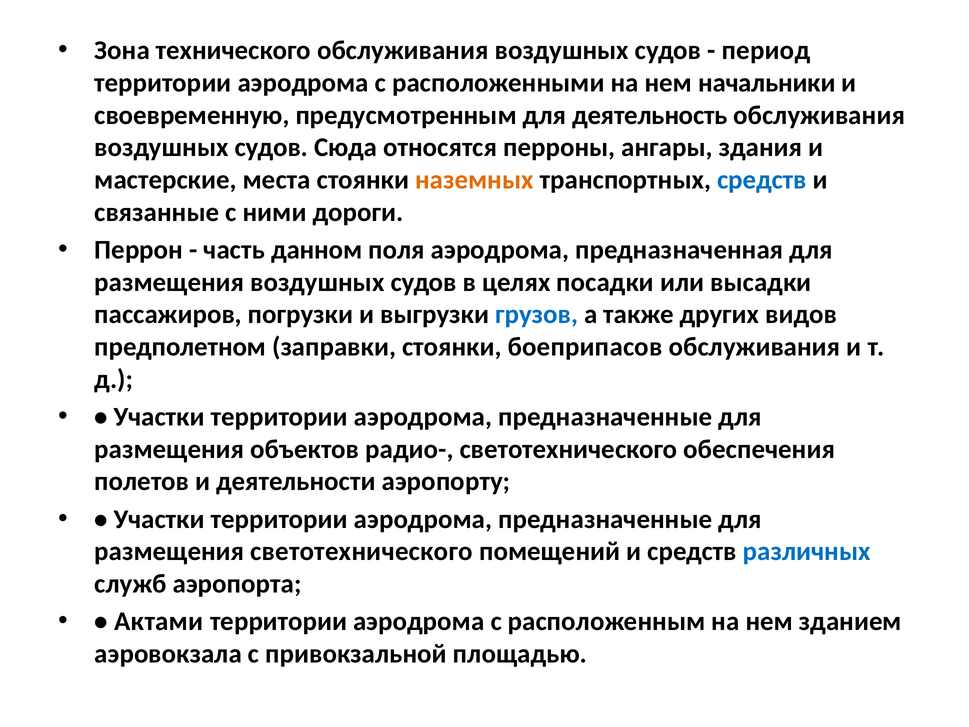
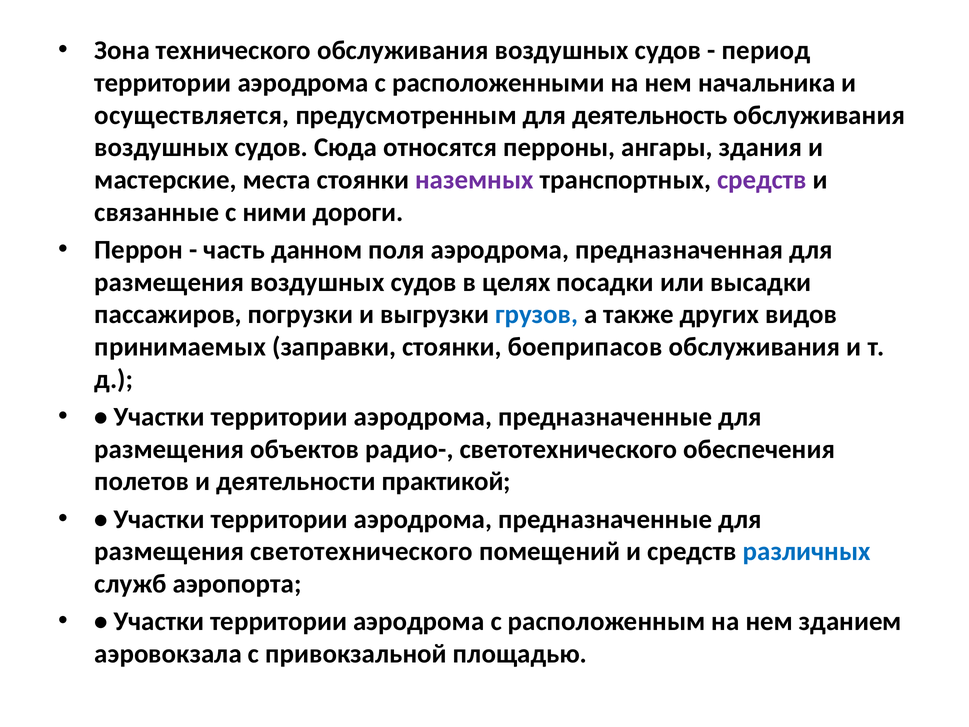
начальники: начальники -> начальника (767, 83)
своевременную: своевременную -> осуществляется (192, 115)
наземных colour: orange -> purple (474, 180)
средств colour: blue -> purple (762, 180)
предполетном: предполетном -> принимаемых (180, 347)
аэропорту: аэропорту -> практикой (446, 481)
Актами: Актами -> Участки (159, 621)
